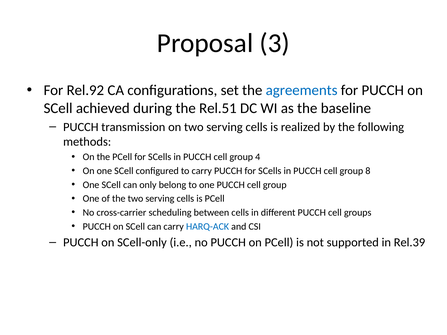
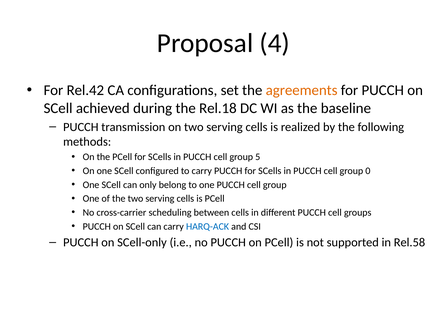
3: 3 -> 4 (275, 43)
Rel.92: Rel.92 -> Rel.42 (85, 90)
agreements colour: blue -> orange (302, 90)
Rel.51: Rel.51 -> Rel.18 (218, 108)
4: 4 -> 5 (258, 157)
8: 8 -> 0 (368, 171)
Rel.39: Rel.39 -> Rel.58 (409, 243)
